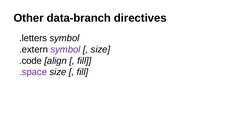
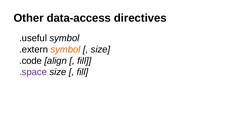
data-branch: data-branch -> data-access (79, 18)
.letters: .letters -> .useful (33, 38)
symbol colour: purple -> orange (65, 50)
